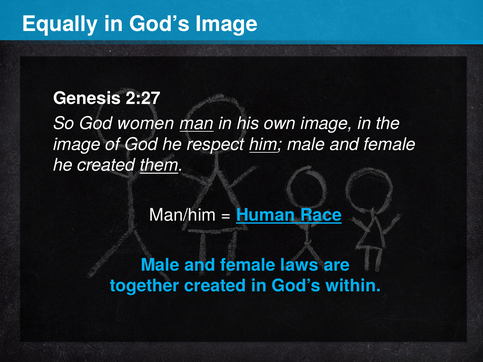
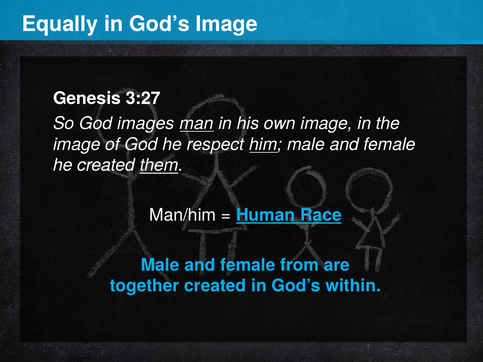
2:27: 2:27 -> 3:27 (143, 99)
women: women -> images (146, 124)
laws: laws -> from (300, 265)
